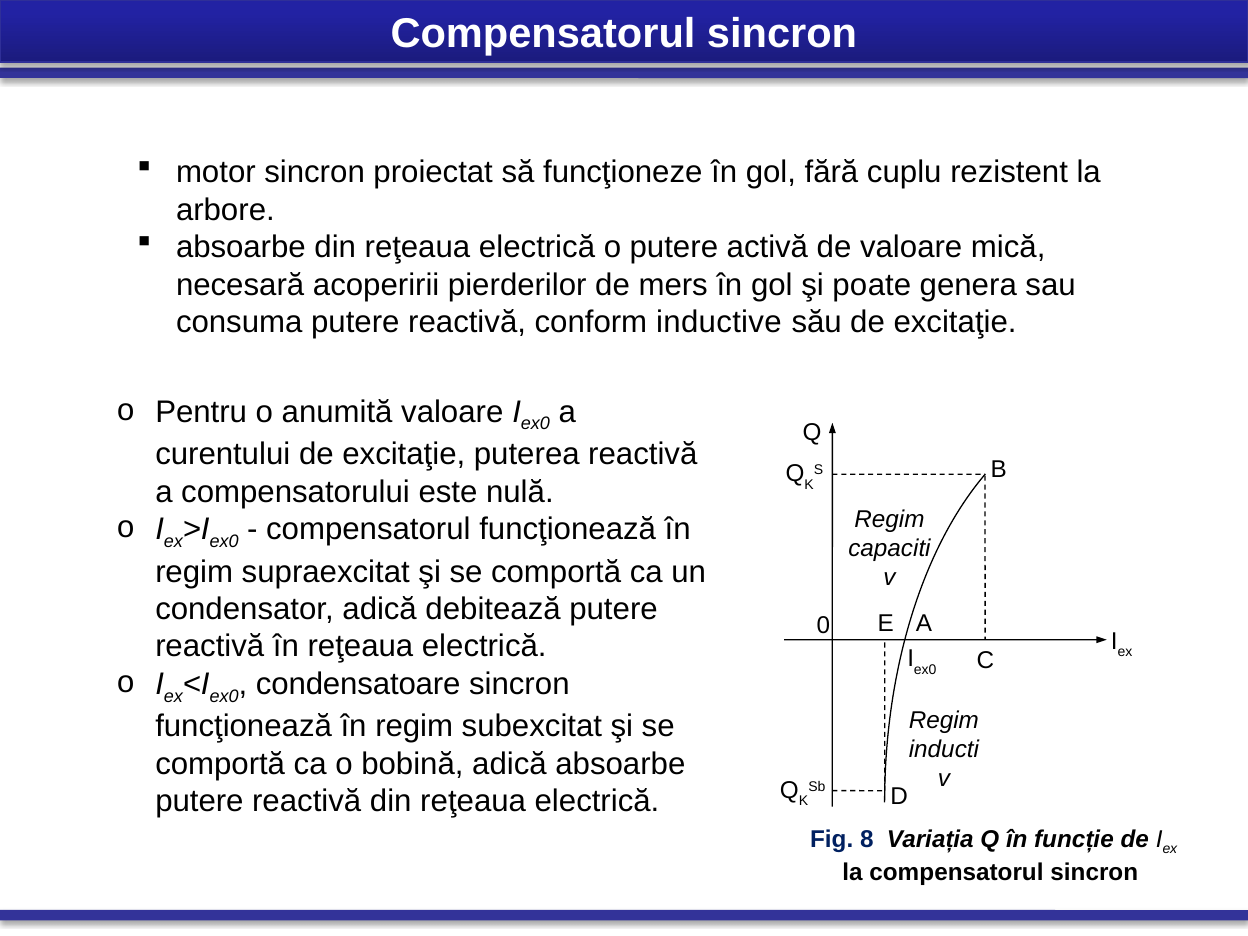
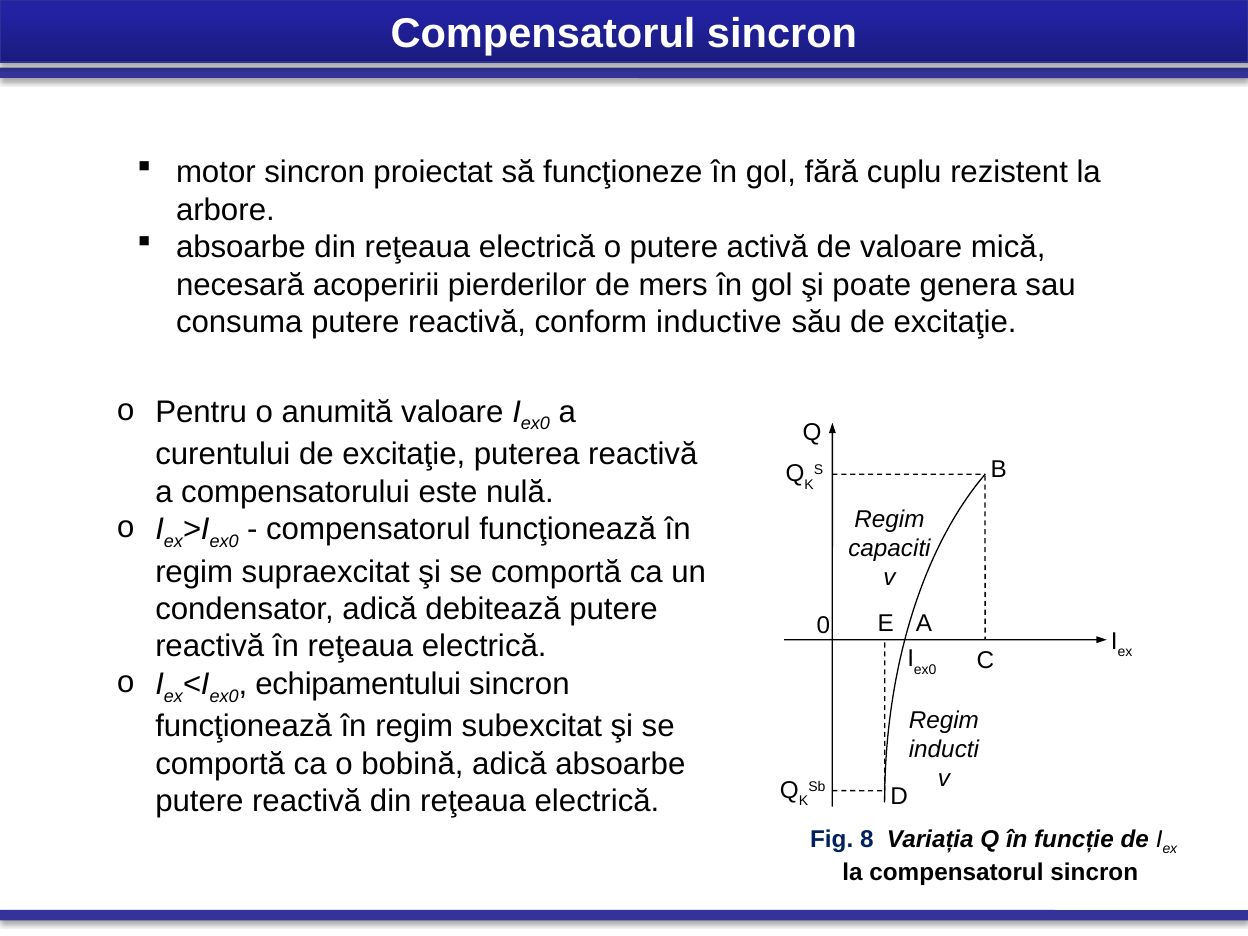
condensatoare: condensatoare -> echipamentului (358, 684)
